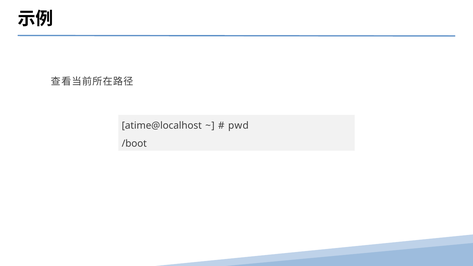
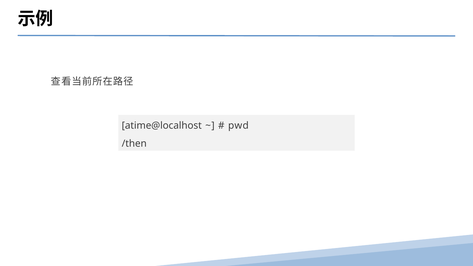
/boot: /boot -> /then (134, 144)
